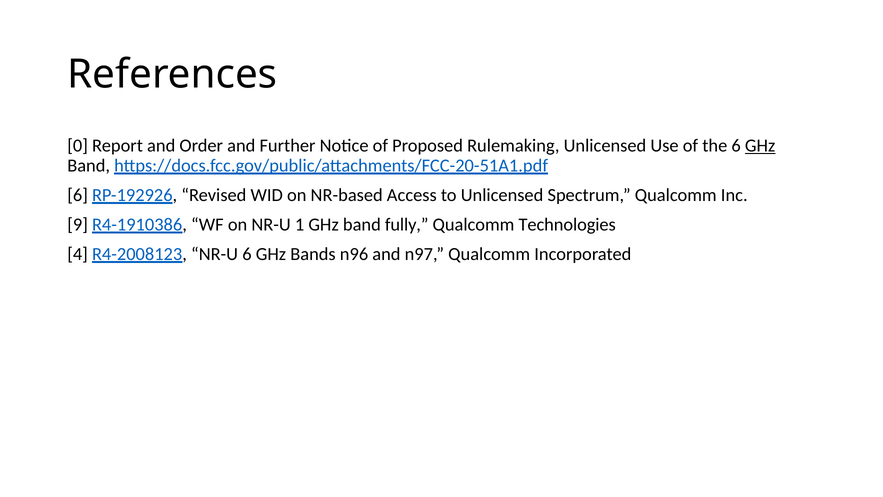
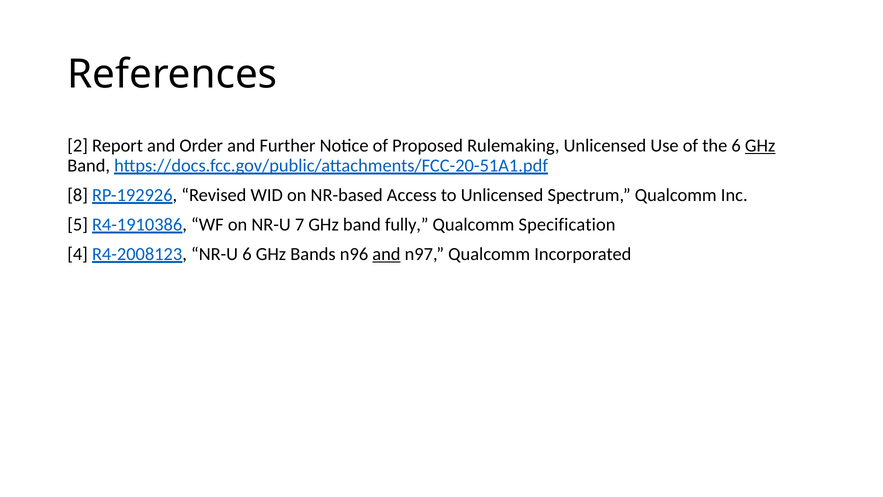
0: 0 -> 2 (78, 145)
6: 6 -> 8 (78, 195)
9: 9 -> 5 (78, 225)
1: 1 -> 7 (300, 225)
Technologies: Technologies -> Specification (567, 225)
and underline: none -> present (386, 254)
